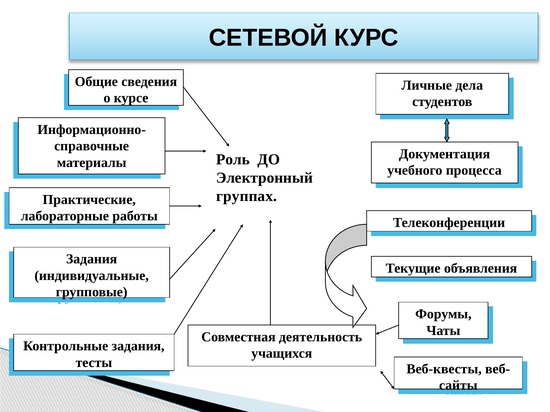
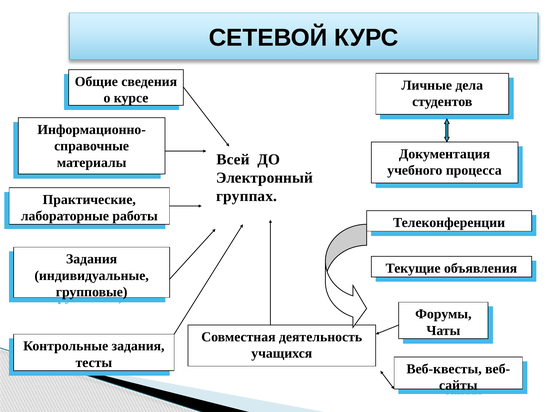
Роль: Роль -> Всей (233, 160)
